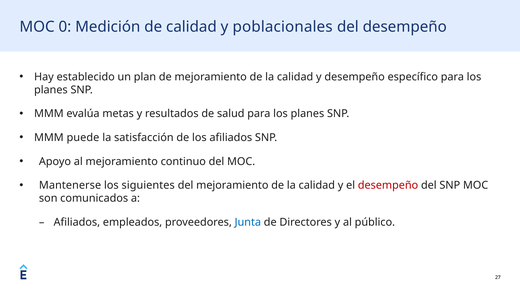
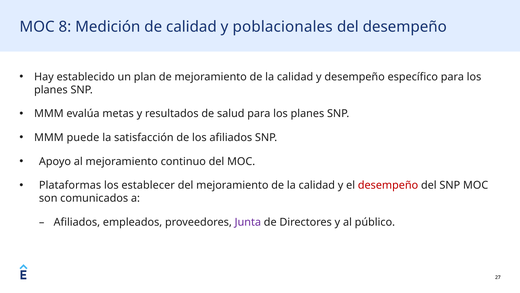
0: 0 -> 8 (65, 27)
Mantenerse: Mantenerse -> Plataformas (70, 185)
siguientes: siguientes -> establecer (148, 185)
Junta colour: blue -> purple (248, 222)
